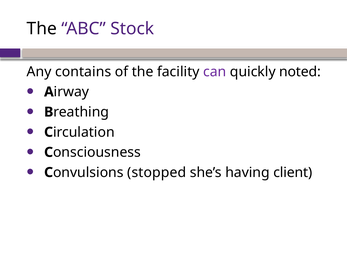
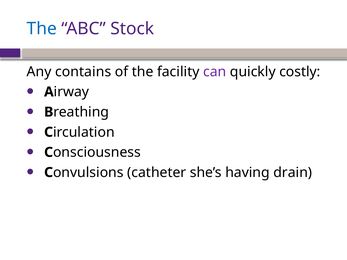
The colour: black -> blue (42, 29)
noted: noted -> costly (300, 72)
stopped: stopped -> catheter (157, 173)
client: client -> drain (293, 173)
